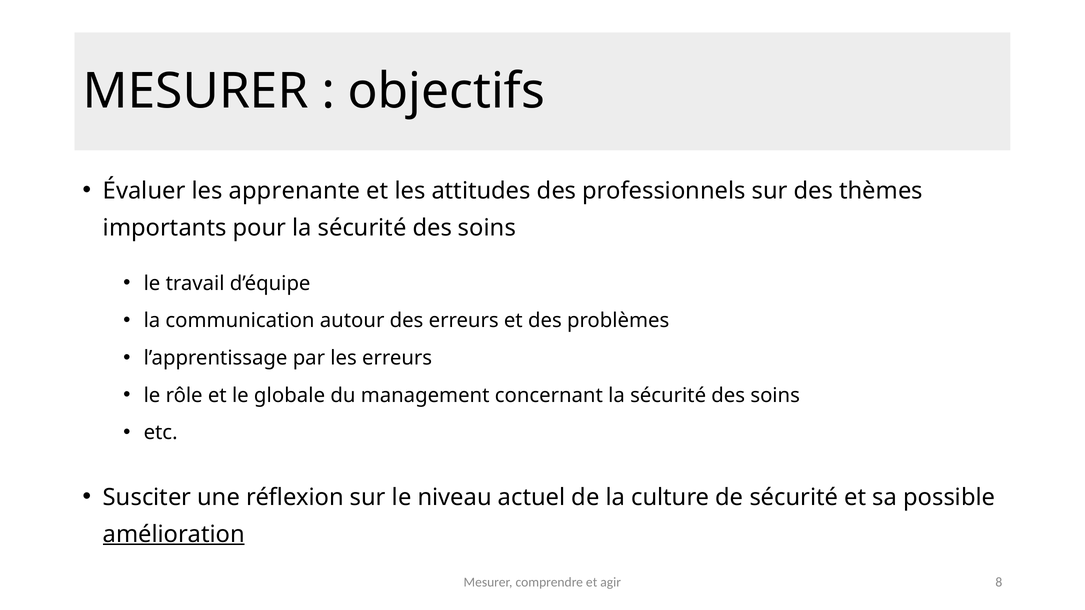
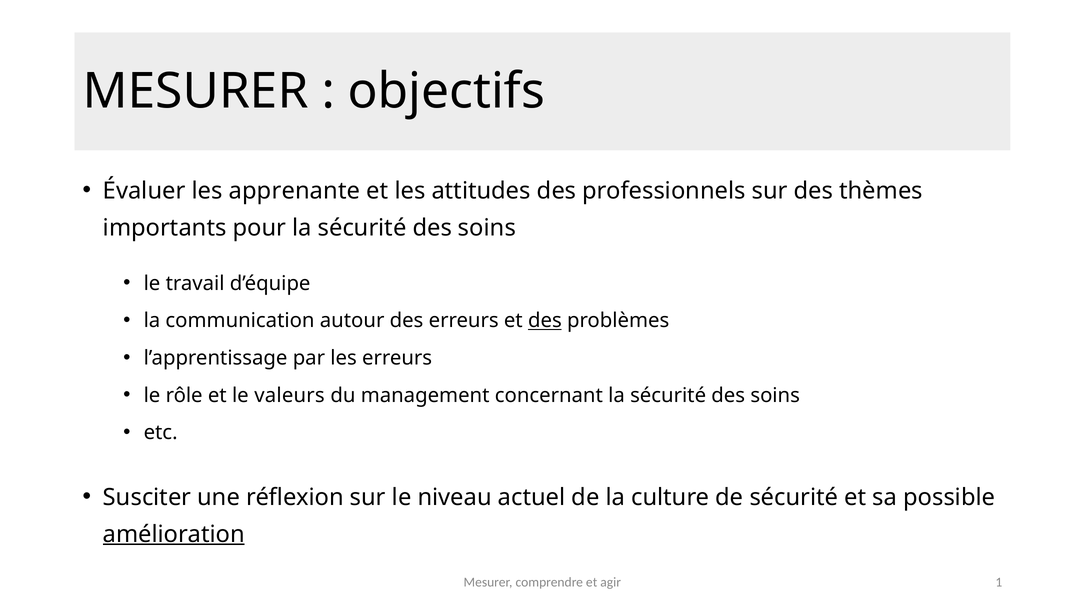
des underline: none -> present (545, 321)
globale: globale -> valeurs (290, 396)
8: 8 -> 1 (999, 583)
